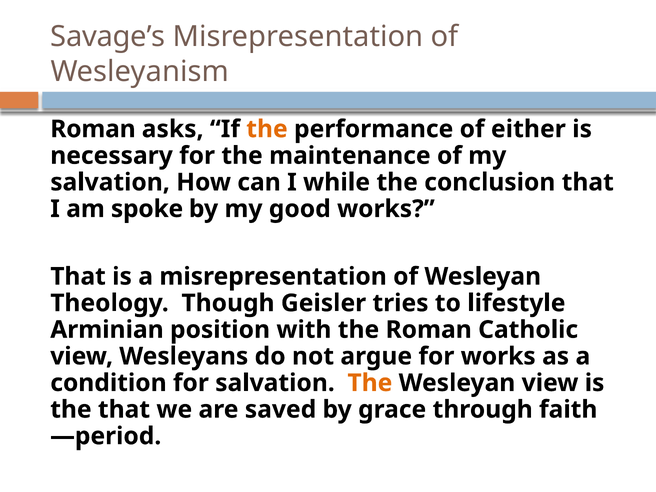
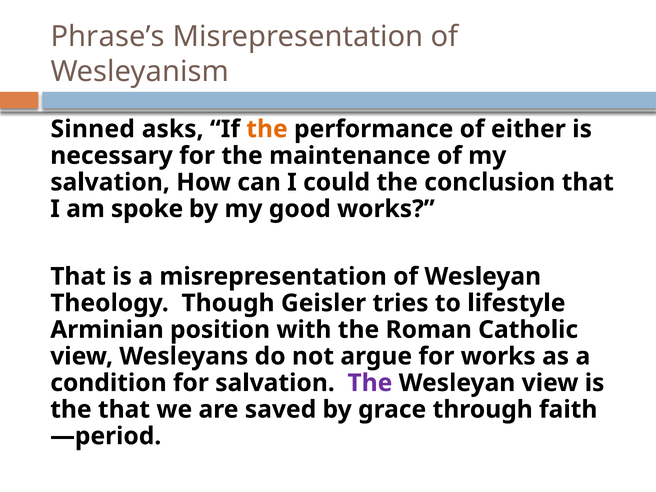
Savage’s: Savage’s -> Phrase’s (108, 36)
Roman: Roman -> Sinned (93, 129)
while: while -> could (337, 182)
The colour: orange -> purple (370, 383)
